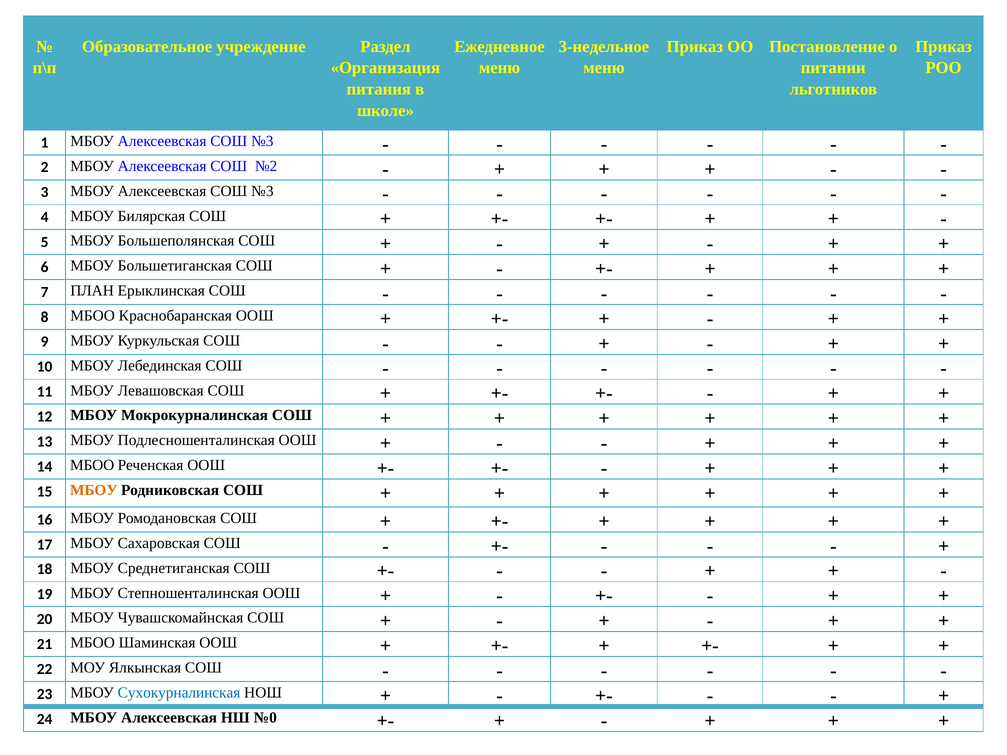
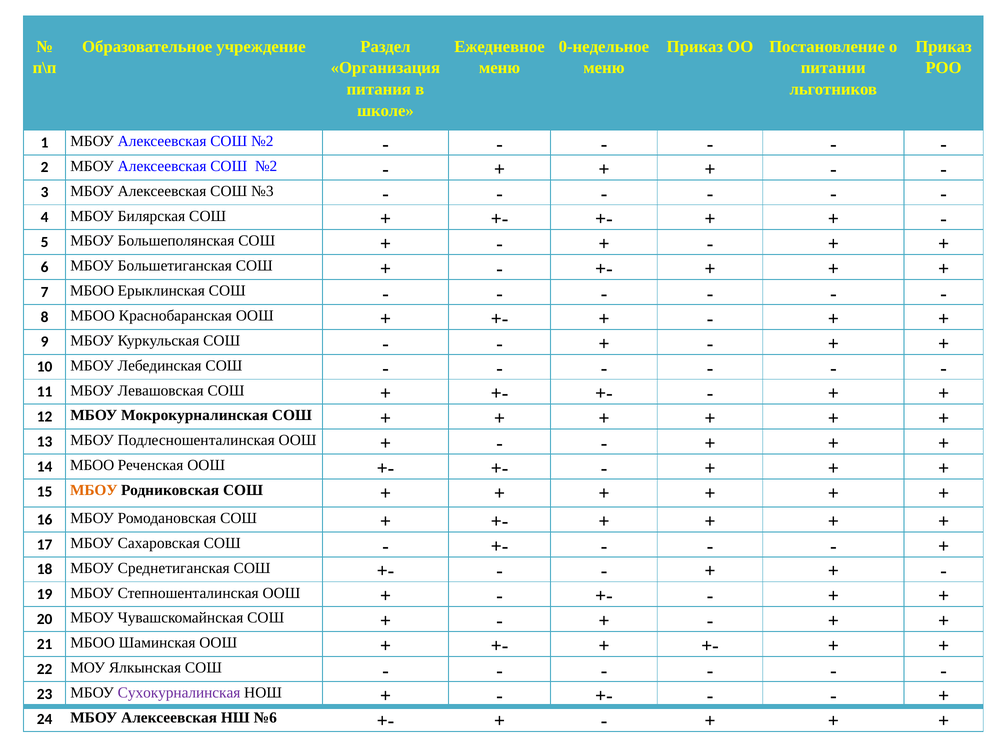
3-недельное: 3-недельное -> 0-недельное (604, 47)
№3: №3 -> №2 (262, 141)
7 ПЛАН: ПЛАН -> МБОО (92, 291)
Сухокурналинская colour: blue -> purple (179, 693)
№0: №0 -> №6 (265, 718)
